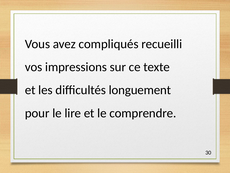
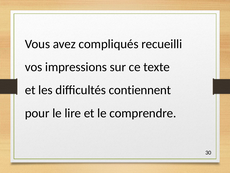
longuement: longuement -> contiennent (140, 90)
